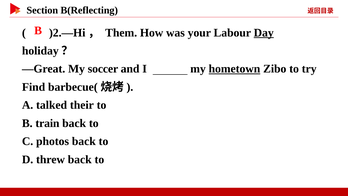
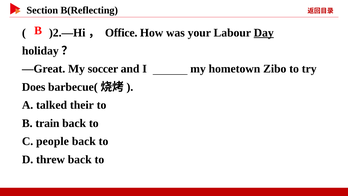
Them: Them -> Office (121, 33)
hometown underline: present -> none (234, 69)
Find: Find -> Does (34, 87)
photos: photos -> people (52, 141)
